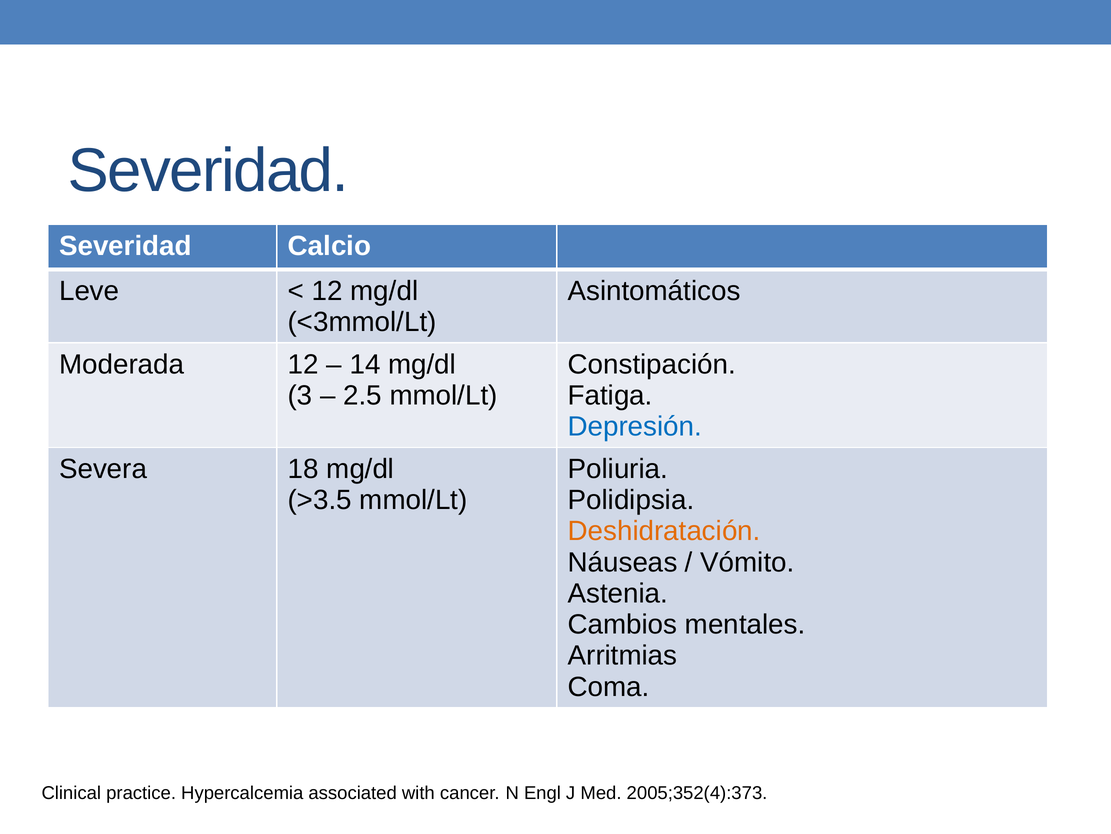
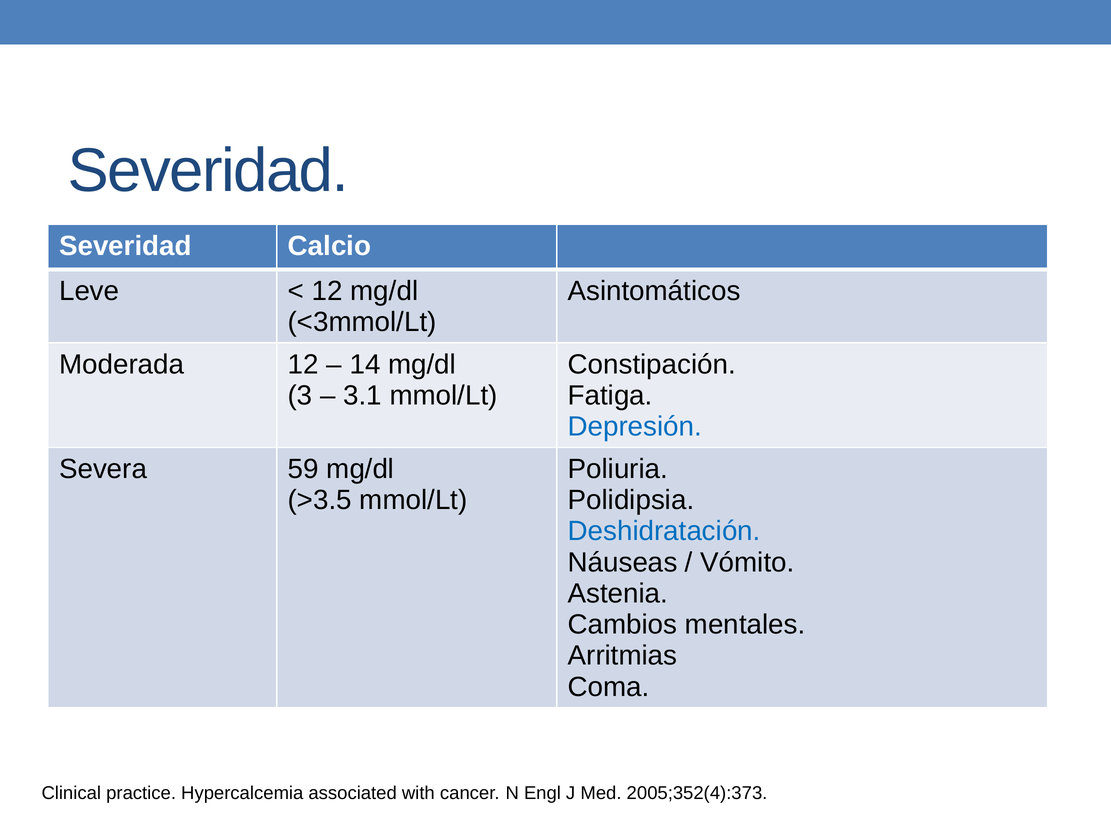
2.5: 2.5 -> 3.1 (363, 395)
18: 18 -> 59 (303, 469)
Deshidratación colour: orange -> blue (664, 531)
